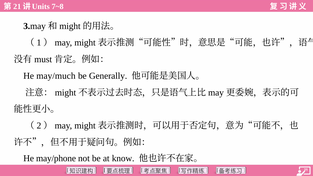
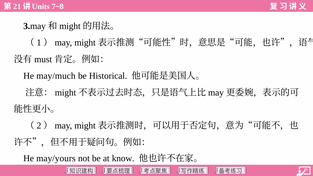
Generally: Generally -> Historical (108, 76)
may/phone: may/phone -> may/yours (56, 158)
